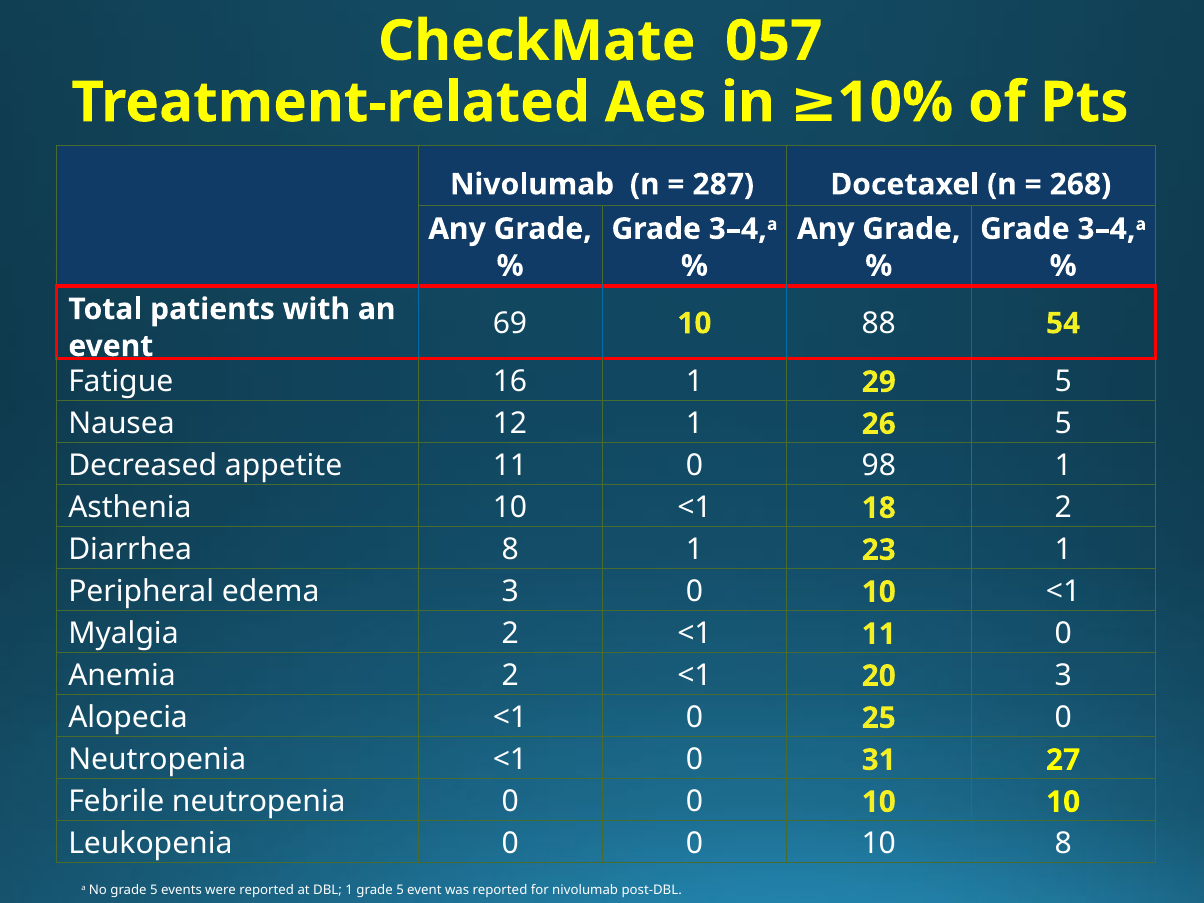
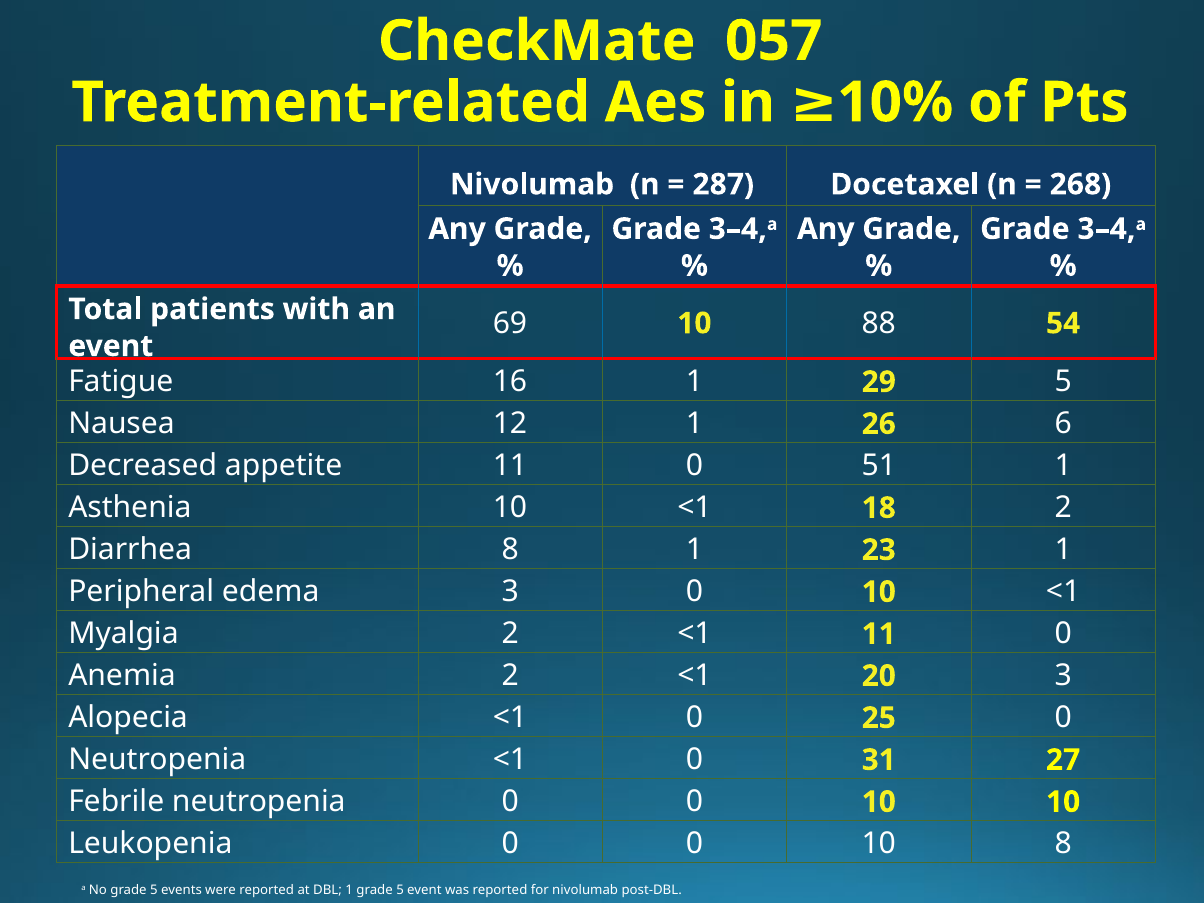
26 5: 5 -> 6 (1063, 424)
98: 98 -> 51 (879, 466)
